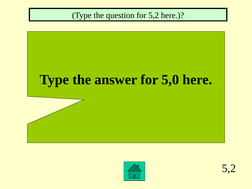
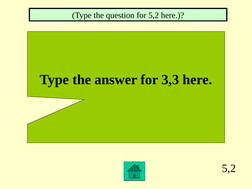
5,0: 5,0 -> 3,3 (170, 80)
